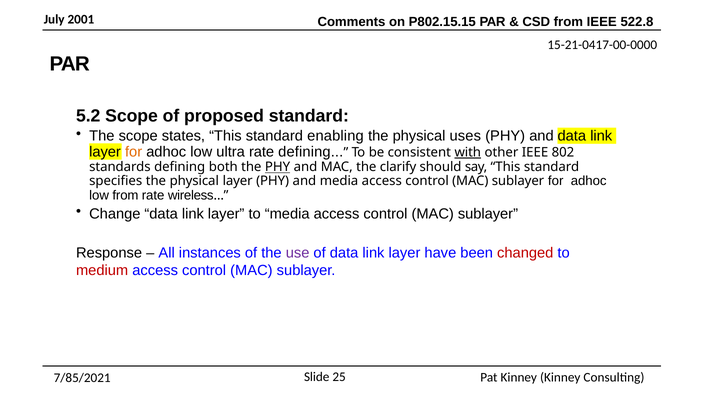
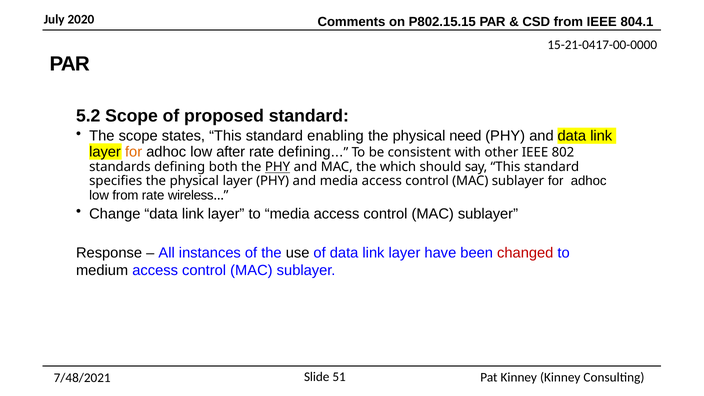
2001: 2001 -> 2020 (81, 19)
522.8: 522.8 -> 804.1 (637, 22)
uses: uses -> need (465, 136)
ultra: ultra -> after (231, 152)
with underline: present -> none (468, 152)
clarify: clarify -> which (398, 167)
use colour: purple -> black (298, 253)
medium colour: red -> black (102, 270)
25: 25 -> 51 (339, 377)
7/85/2021: 7/85/2021 -> 7/48/2021 (82, 378)
